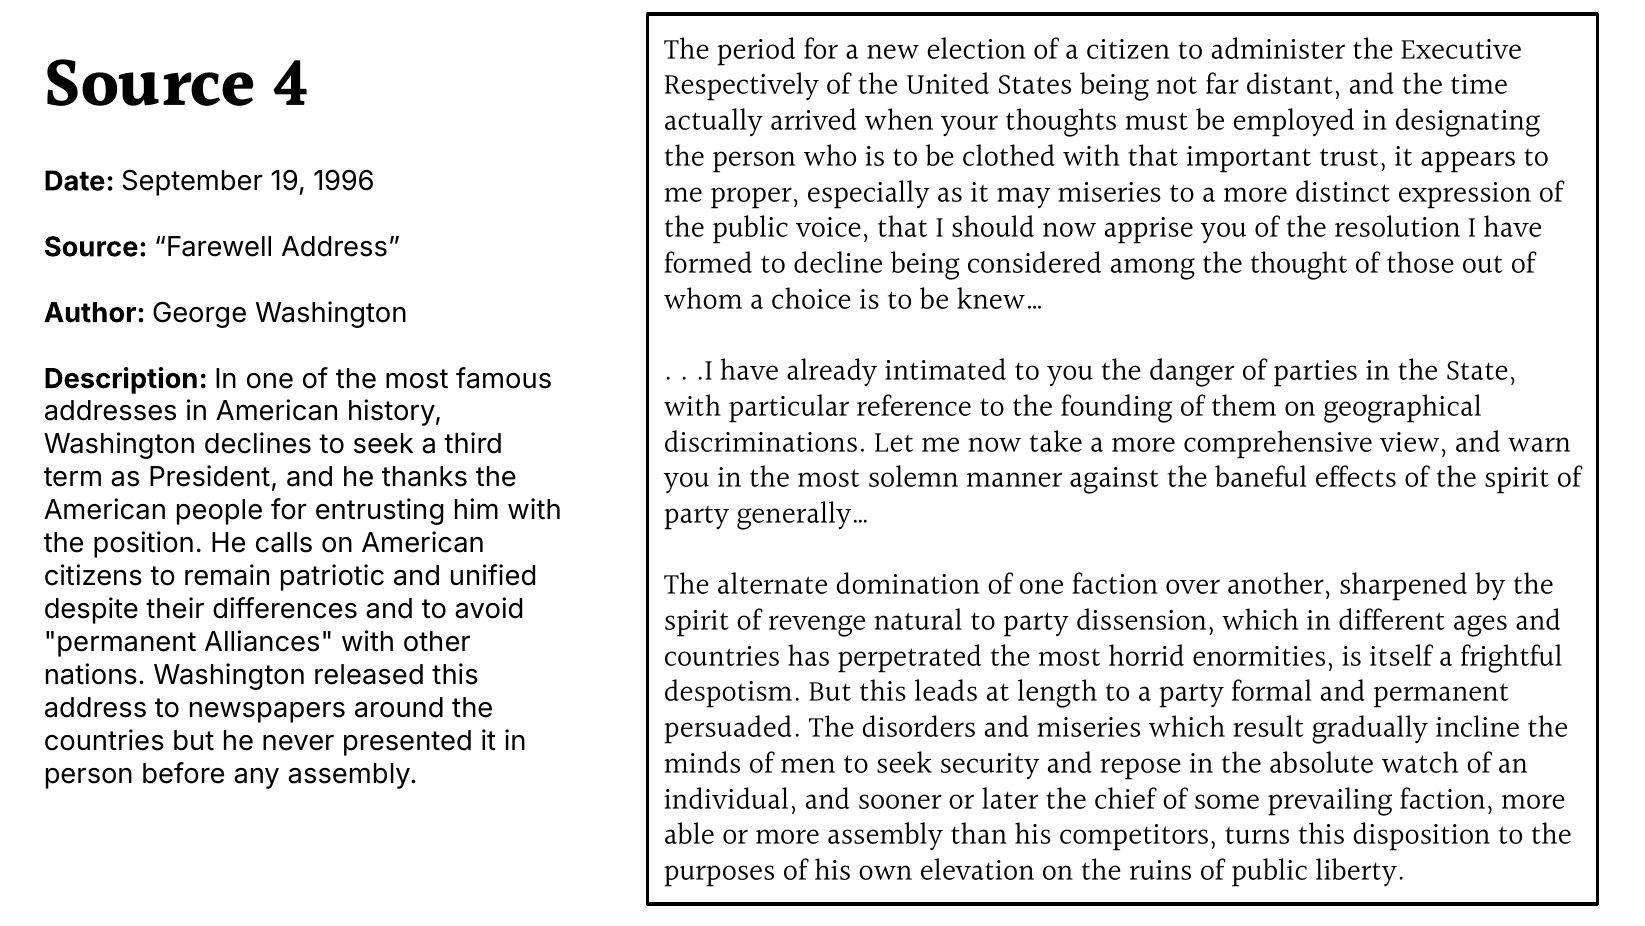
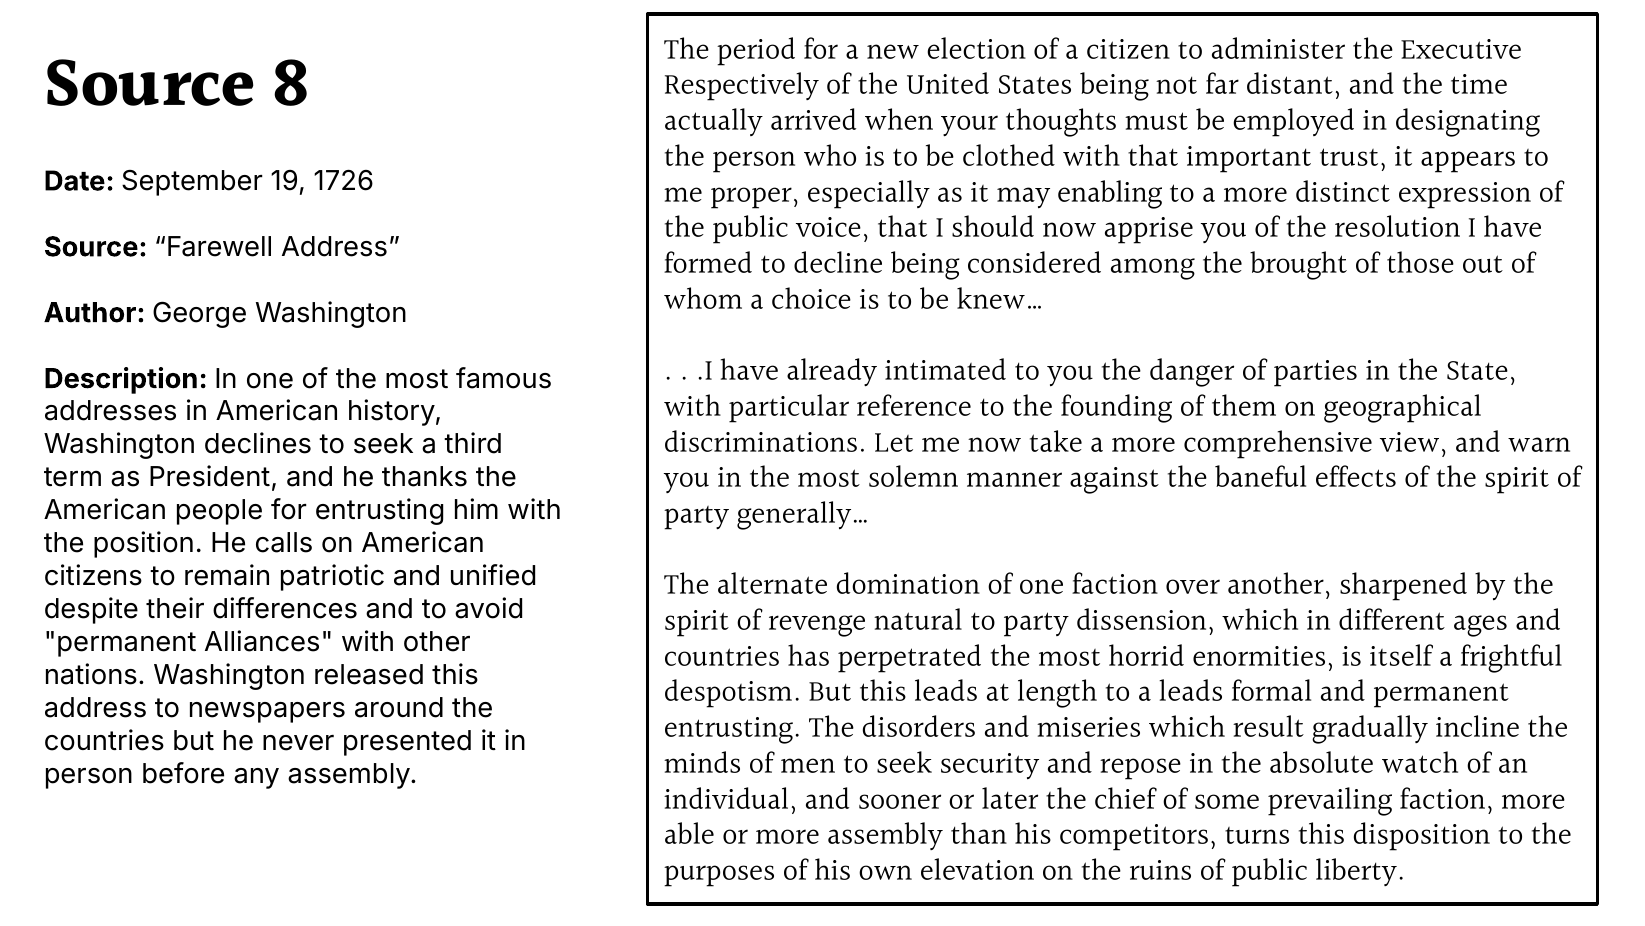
4: 4 -> 8 (291, 85)
1996: 1996 -> 1726 (344, 181)
may miseries: miseries -> enabling (1110, 193)
thought: thought -> brought (1299, 264)
a party: party -> leads (1191, 693)
persuaded: persuaded -> entrusting (733, 728)
